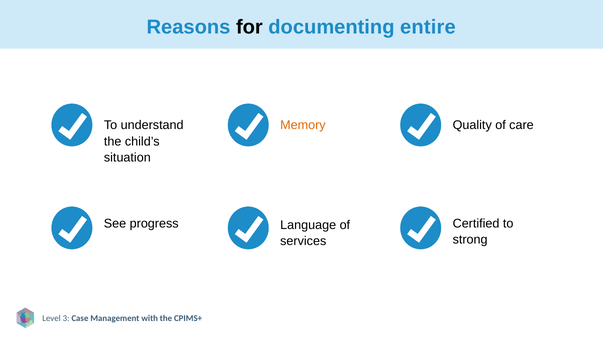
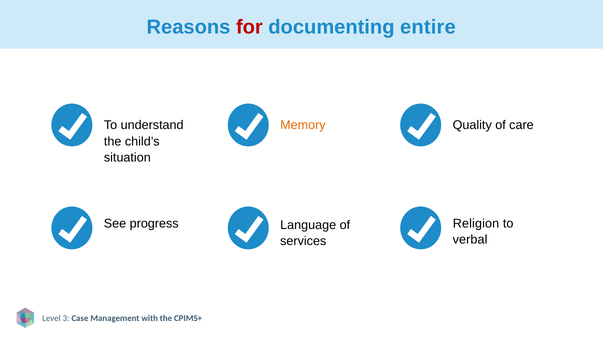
for colour: black -> red (249, 27)
Certified: Certified -> Religion (476, 224)
strong: strong -> verbal (470, 240)
